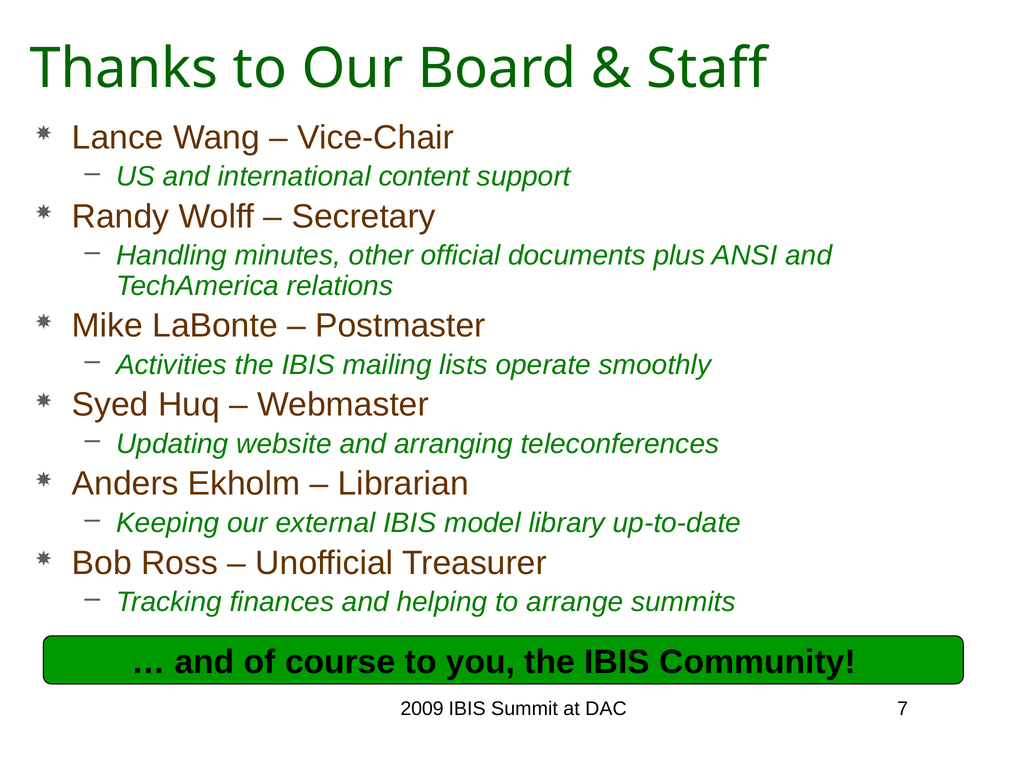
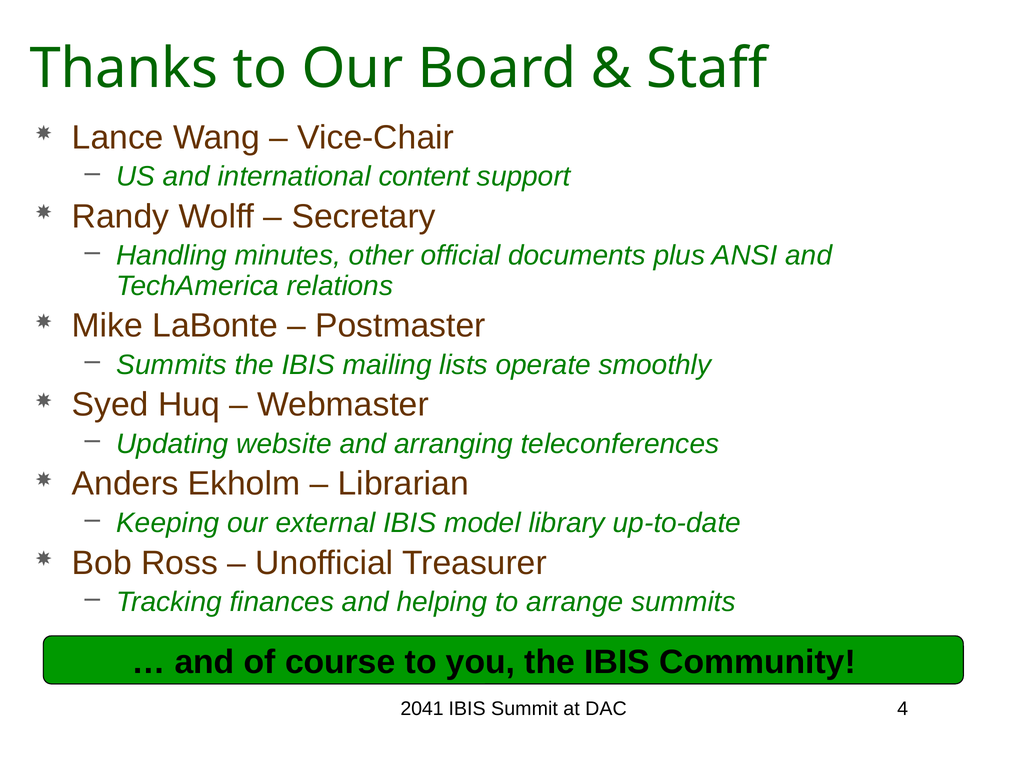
Activities: Activities -> Summits (171, 365)
2009: 2009 -> 2041 (422, 709)
7: 7 -> 4 (903, 709)
